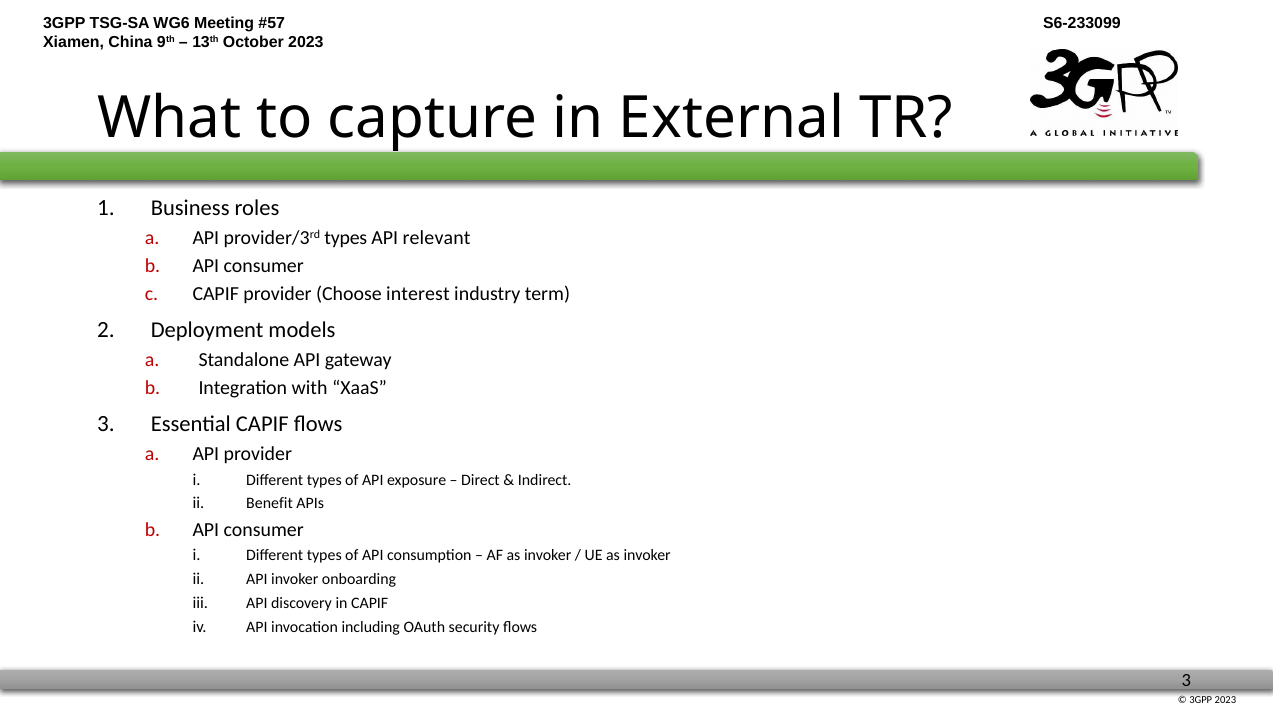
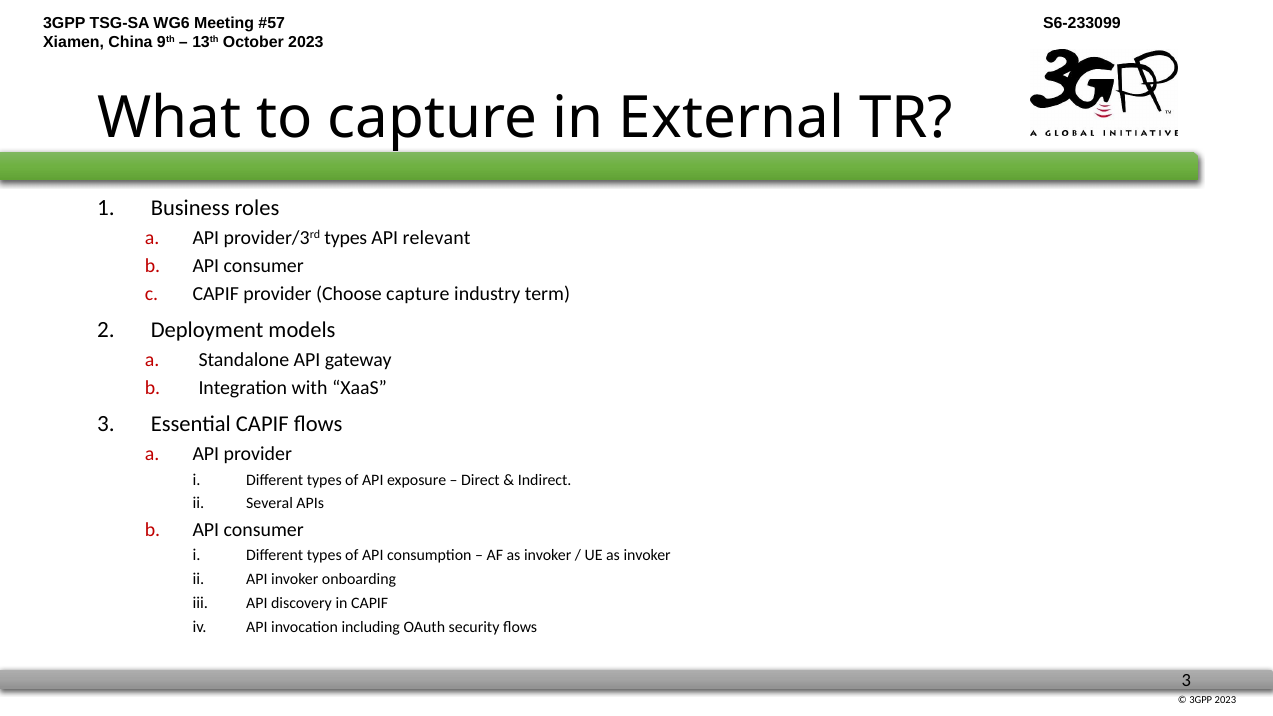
Choose interest: interest -> capture (418, 294)
Benefit: Benefit -> Several (270, 504)
